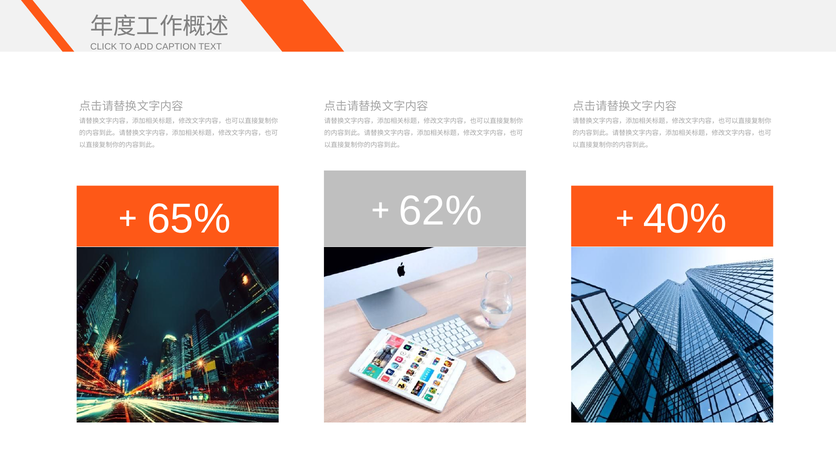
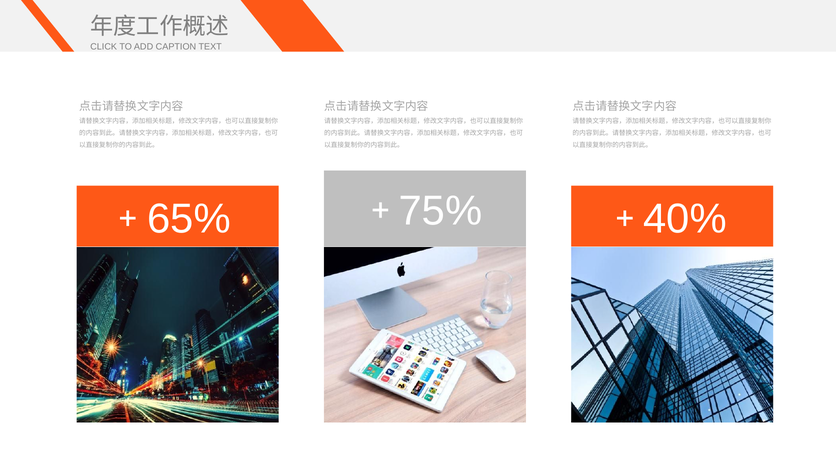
62%: 62% -> 75% (441, 211)
